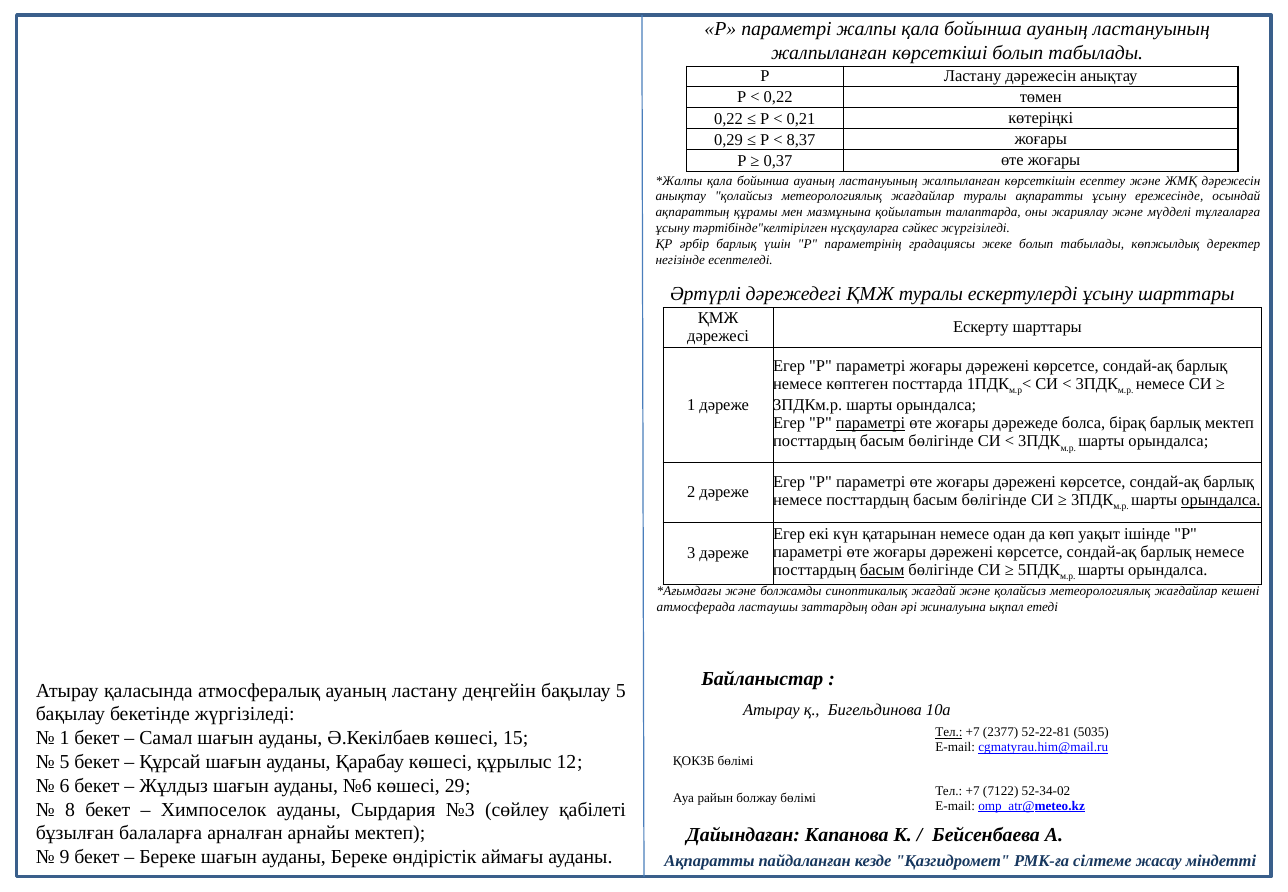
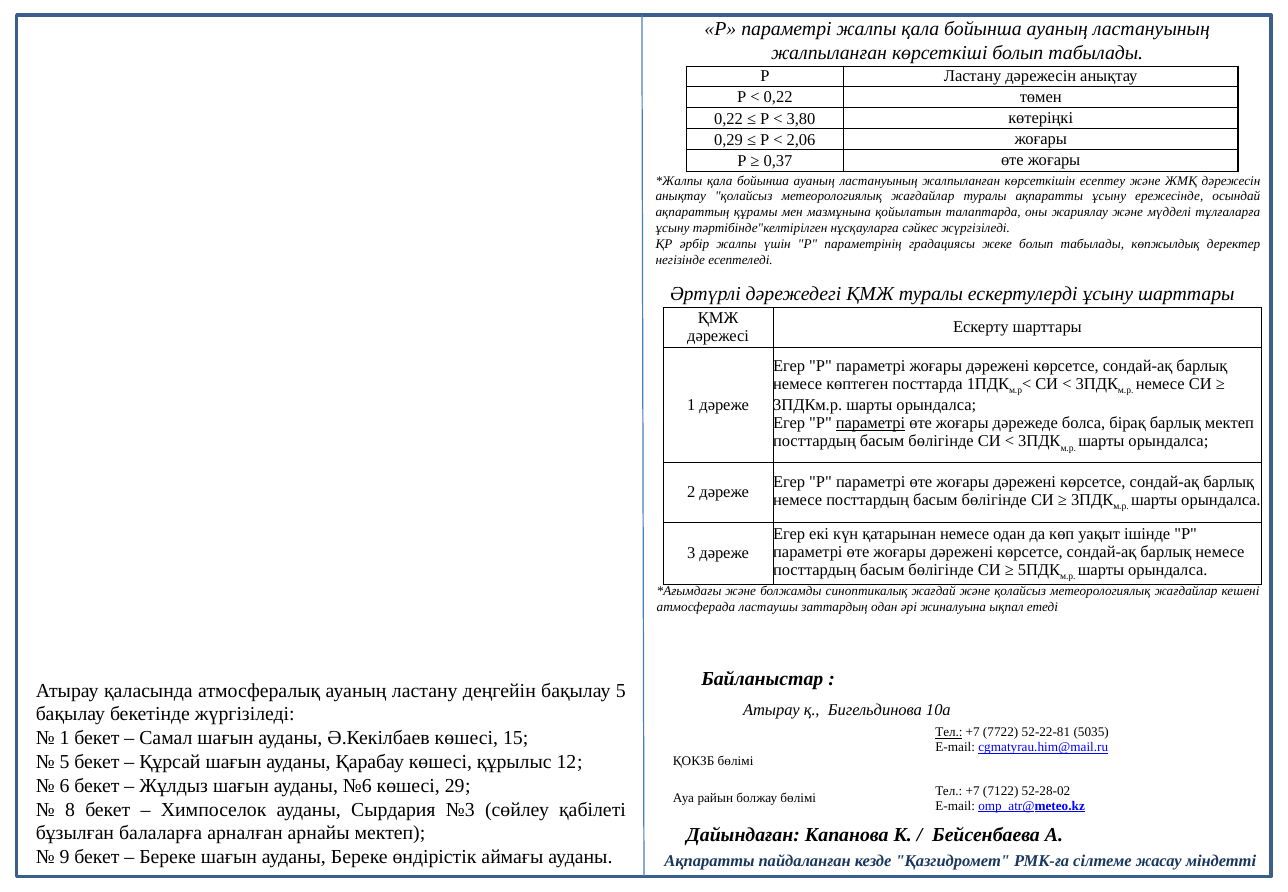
0,21: 0,21 -> 3,80 (801, 119)
8,37: 8,37 -> 2,06 (801, 140)
әрбір барлық: барлық -> жалпы (736, 244)
орындалса underline: present -> none (1221, 500)
басым underline: present -> none (882, 570)
2377: 2377 -> 7722 (1001, 732)
52-34-02: 52-34-02 -> 52-28-02 (1046, 791)
